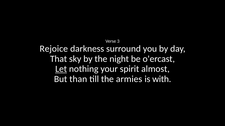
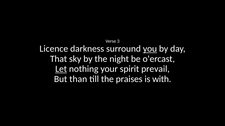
Rejoice: Rejoice -> Licence (54, 49)
you underline: none -> present (150, 49)
almost: almost -> prevail (155, 69)
armies: armies -> praises (129, 79)
